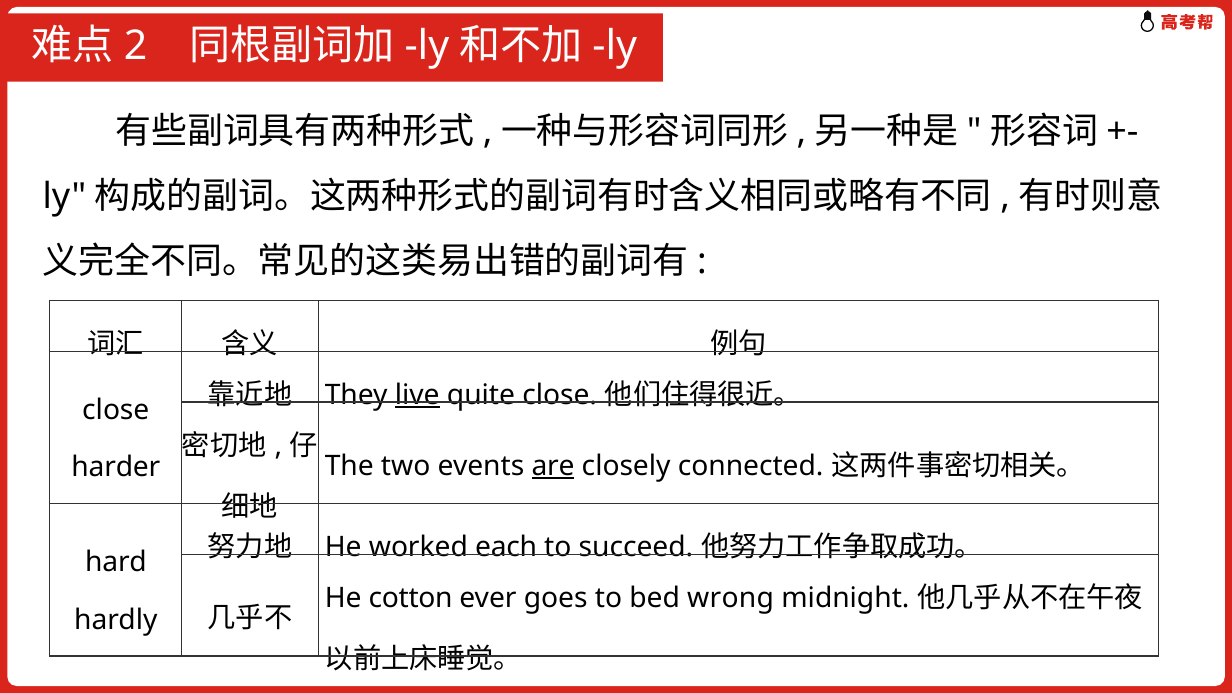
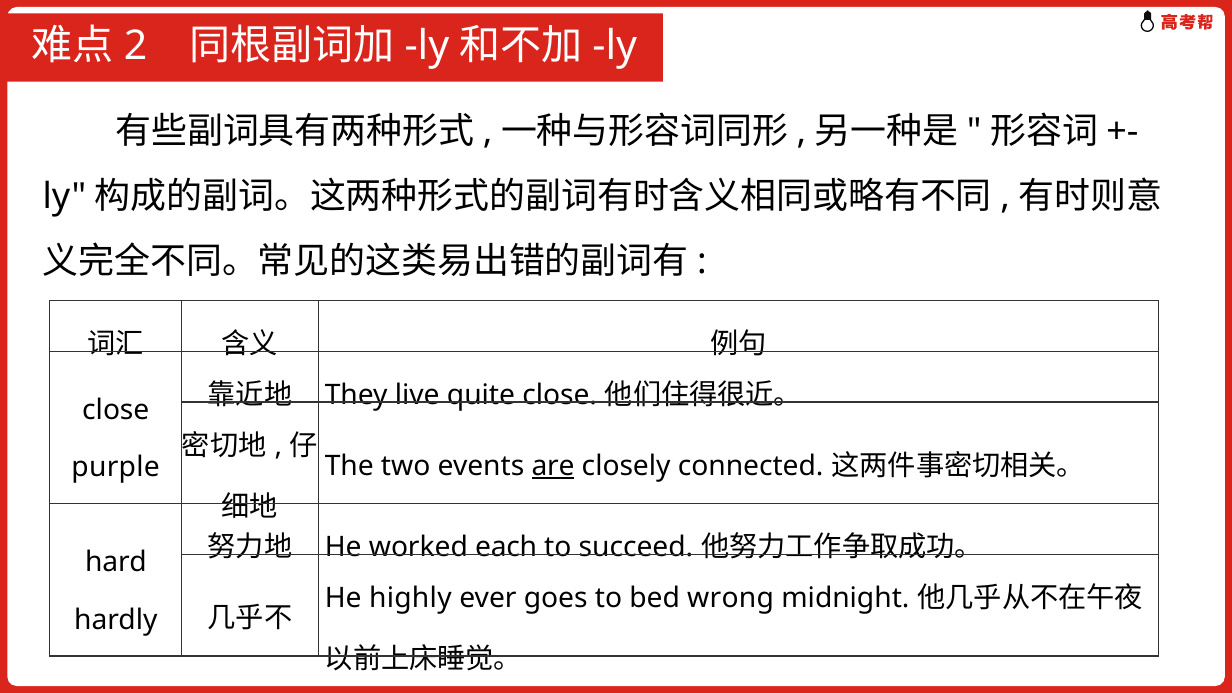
live underline: present -> none (417, 395)
harder: harder -> purple (116, 468)
cotton: cotton -> highly (410, 598)
